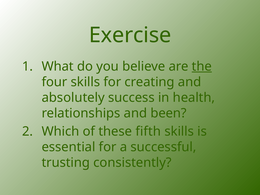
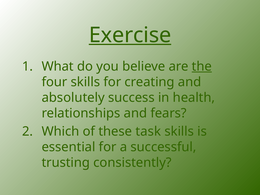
Exercise underline: none -> present (130, 35)
been: been -> fears (169, 113)
fifth: fifth -> task (148, 131)
